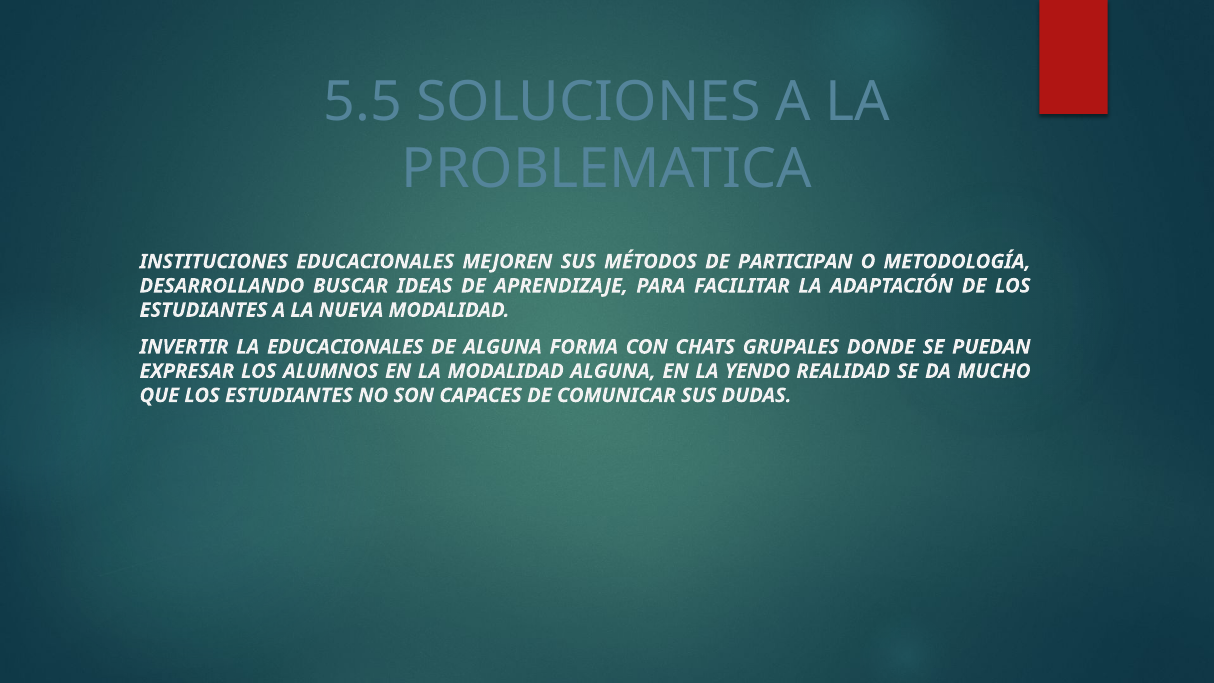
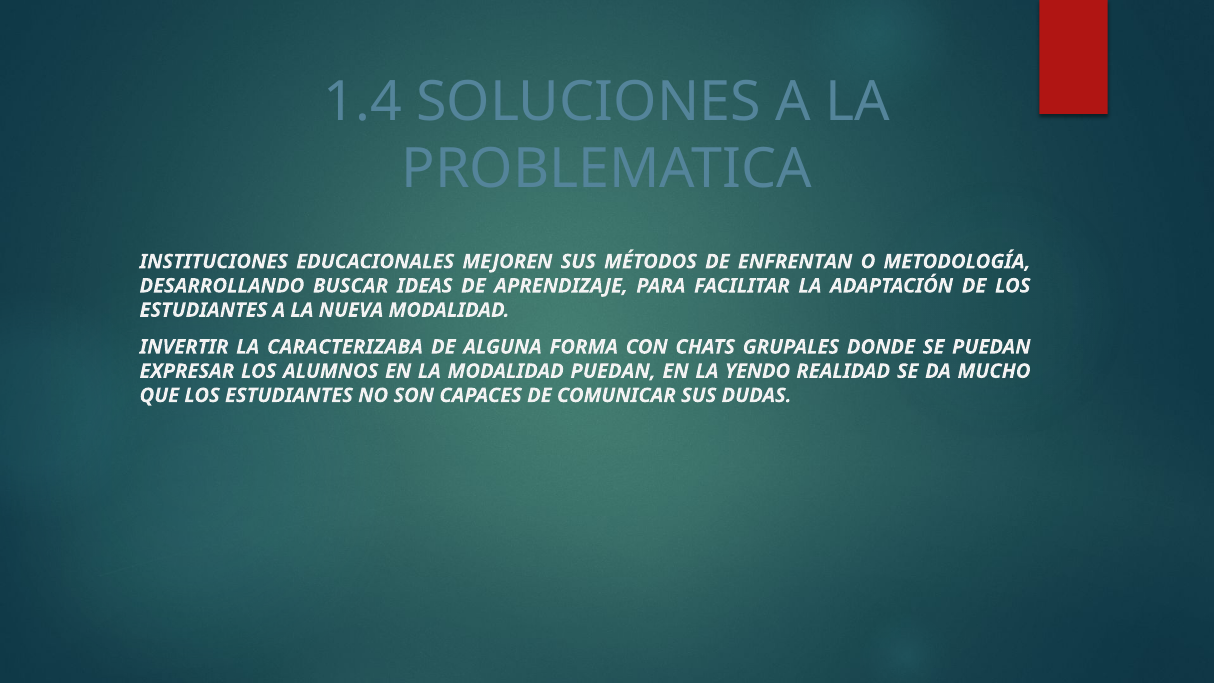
5.5: 5.5 -> 1.4 (363, 102)
PARTICIPAN: PARTICIPAN -> ENFRENTAN (795, 262)
LA EDUCACIONALES: EDUCACIONALES -> CARACTERIZABA (345, 347)
MODALIDAD ALGUNA: ALGUNA -> PUEDAN (613, 371)
